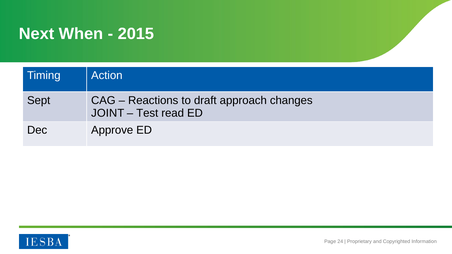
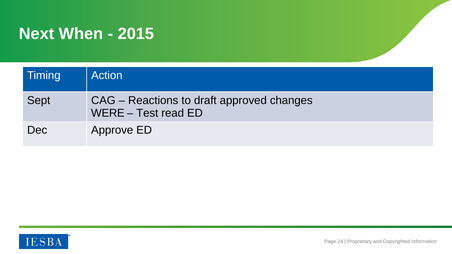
approach: approach -> approved (243, 100)
JOINT: JOINT -> WERE (108, 113)
